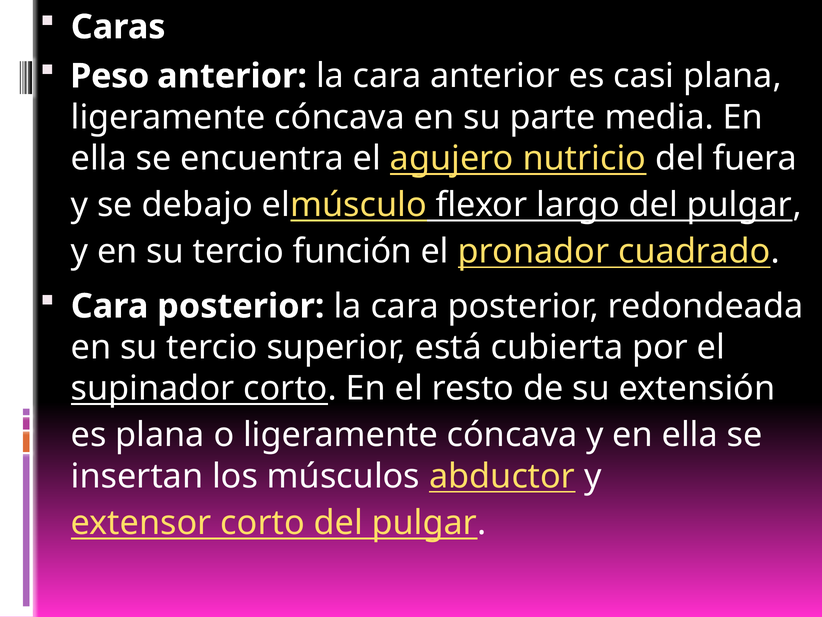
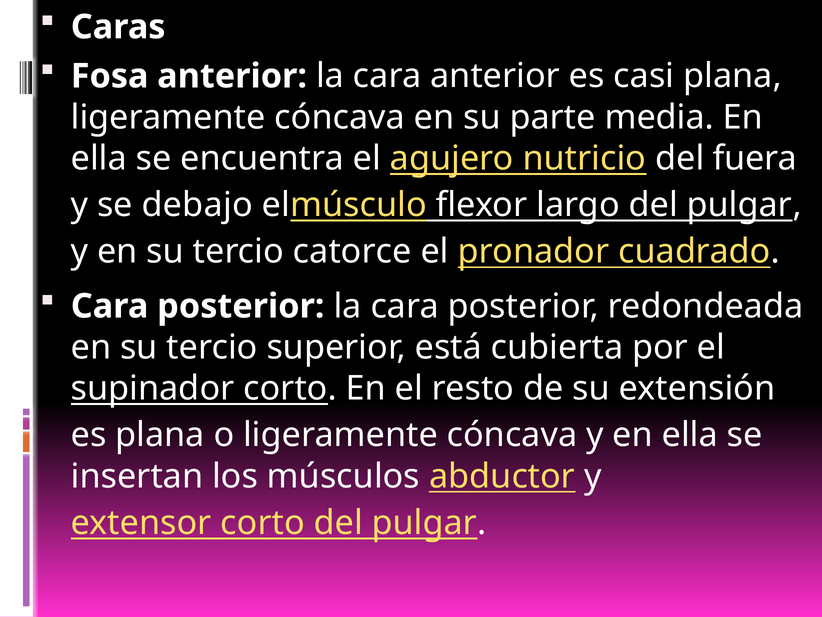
Peso: Peso -> Fosa (110, 76)
función: función -> catorce (352, 251)
